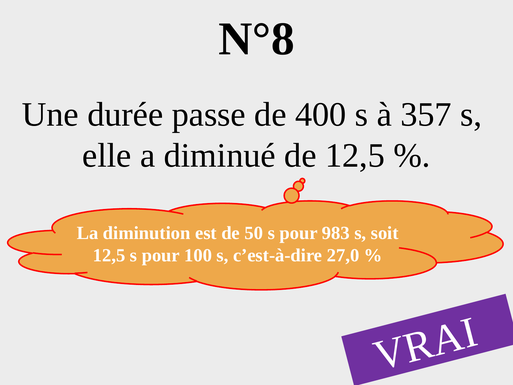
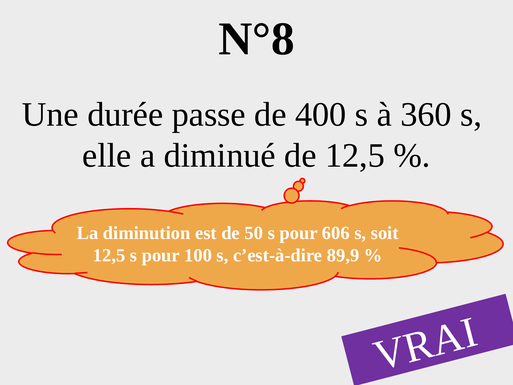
357: 357 -> 360 (426, 114)
983: 983 -> 606 (336, 233)
27,0: 27,0 -> 89,9 (343, 255)
